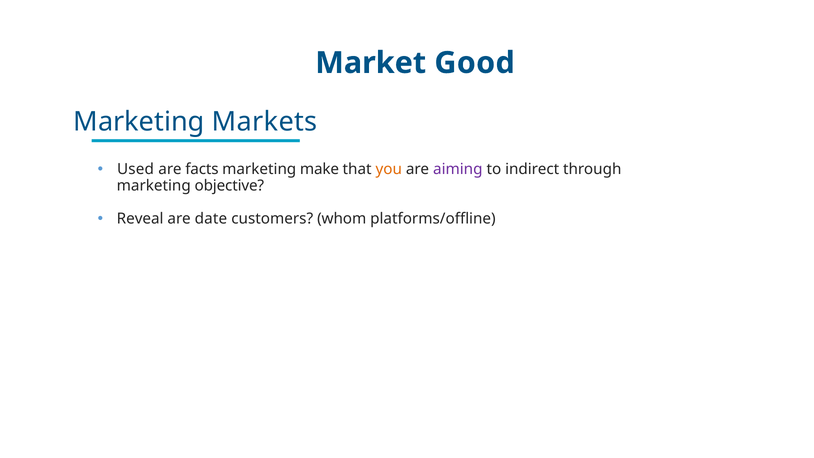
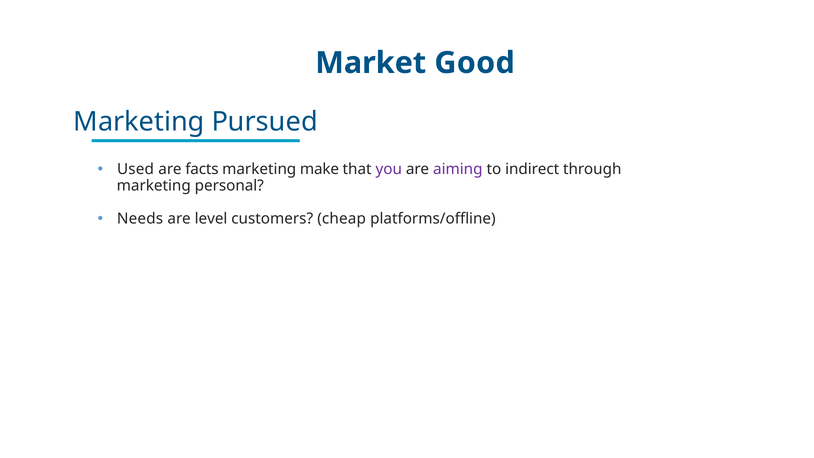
Markets: Markets -> Pursued (265, 122)
you colour: orange -> purple (389, 169)
objective: objective -> personal (229, 186)
Reveal: Reveal -> Needs (140, 219)
date: date -> level (211, 219)
whom: whom -> cheap (342, 219)
